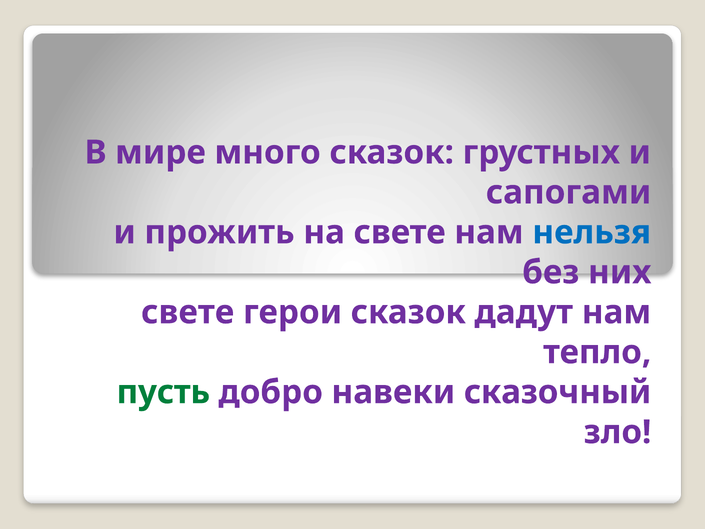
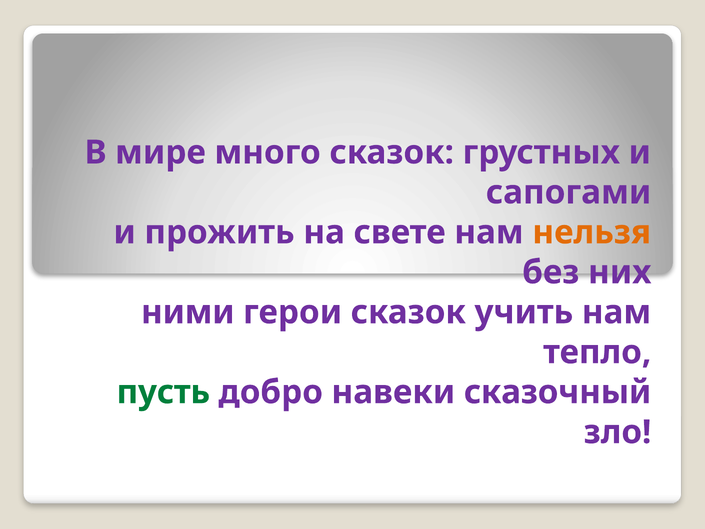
нельзя colour: blue -> orange (592, 232)
свете: свете -> ними (188, 312)
дадут: дадут -> учить (524, 312)
